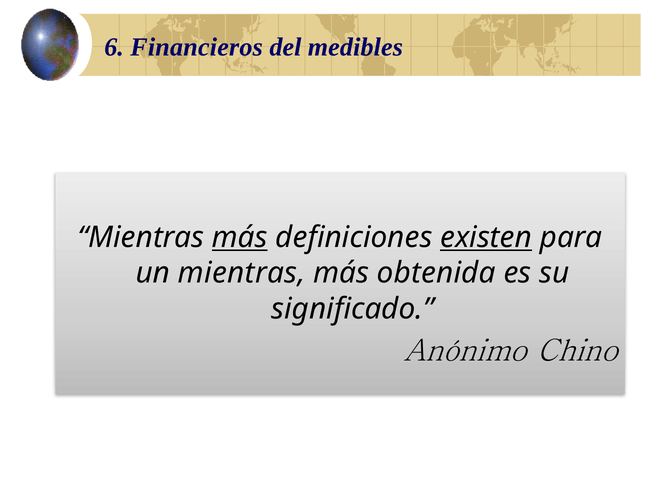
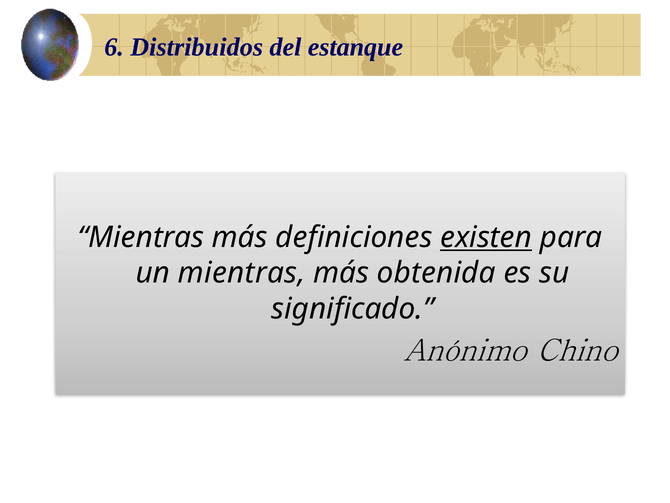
Financieros: Financieros -> Distribuidos (197, 47)
medibles: medibles -> estanque (355, 47)
más underline: present -> none (240, 237)
